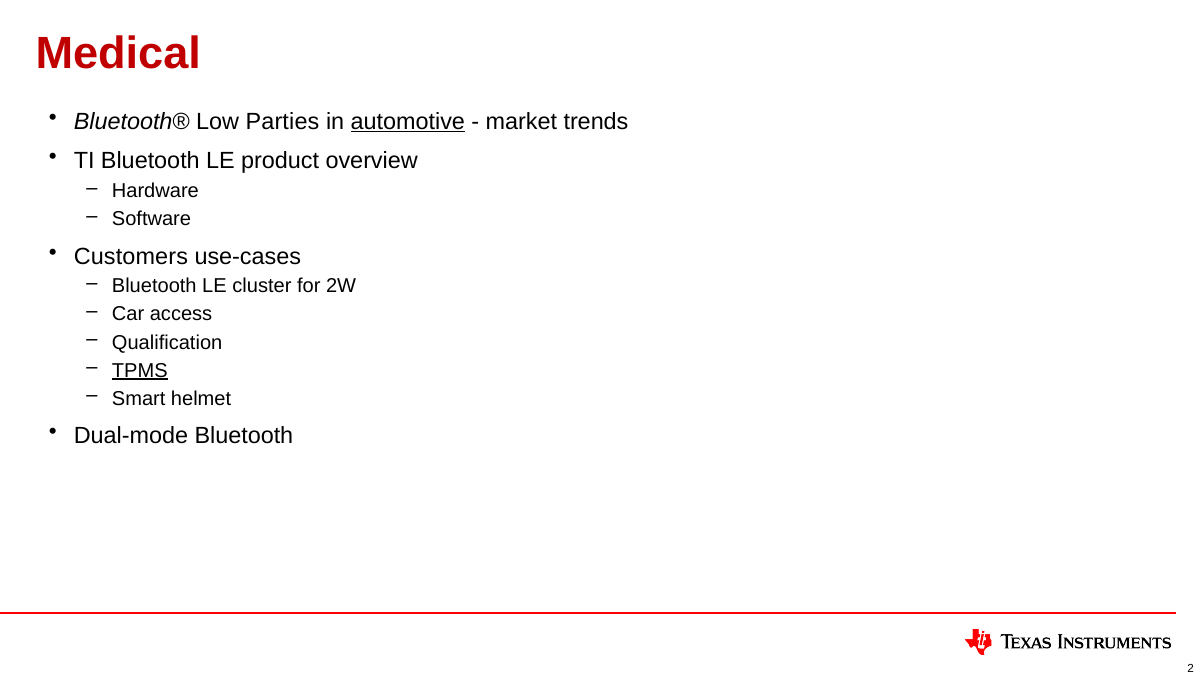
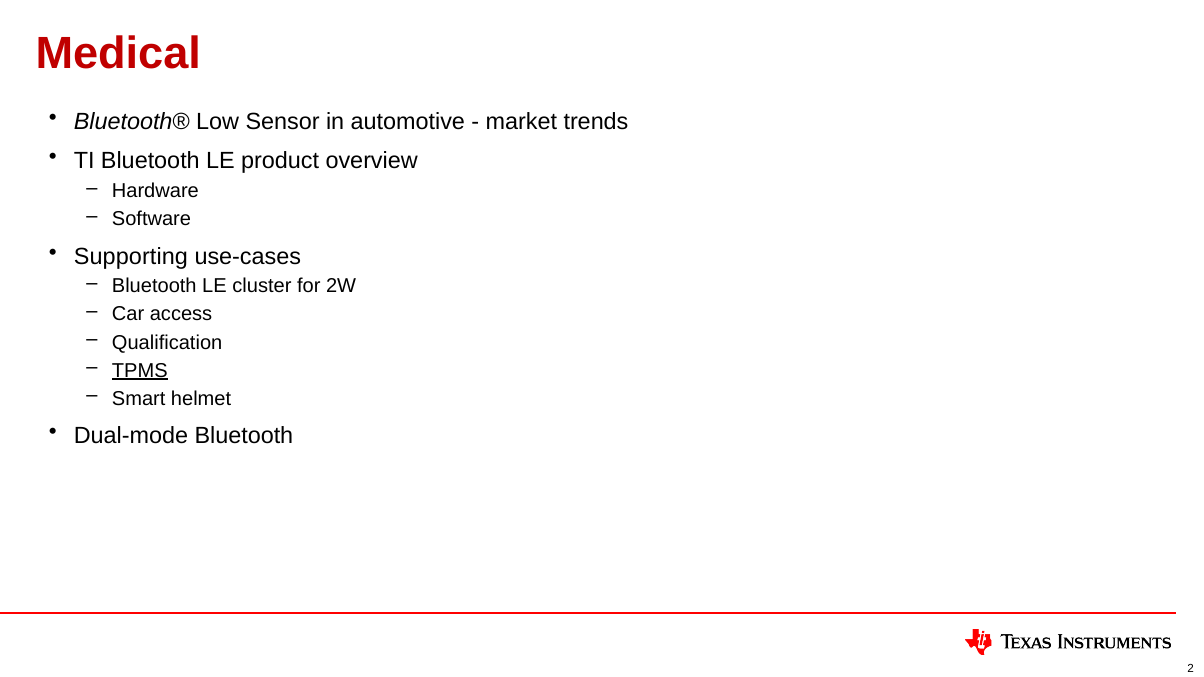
Parties: Parties -> Sensor (283, 122)
automotive underline: present -> none (408, 122)
Customers: Customers -> Supporting (131, 256)
